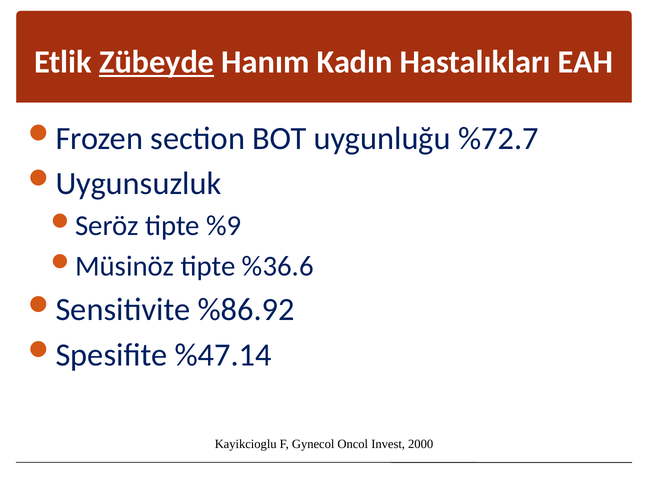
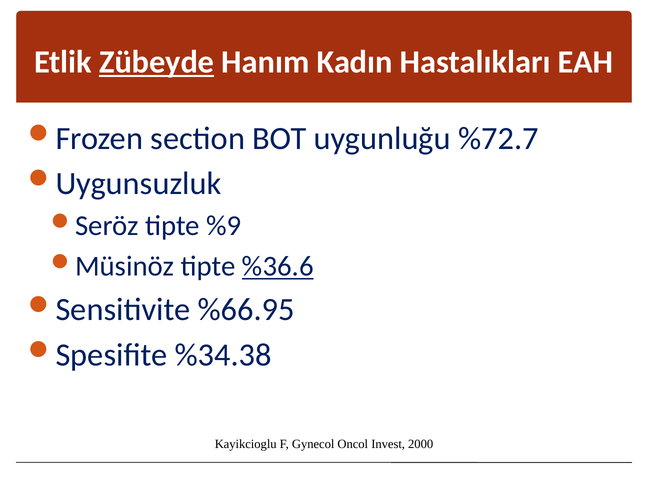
%36.6 underline: none -> present (278, 266)
%86.92: %86.92 -> %66.95 (246, 310)
%47.14: %47.14 -> %34.38 (223, 355)
